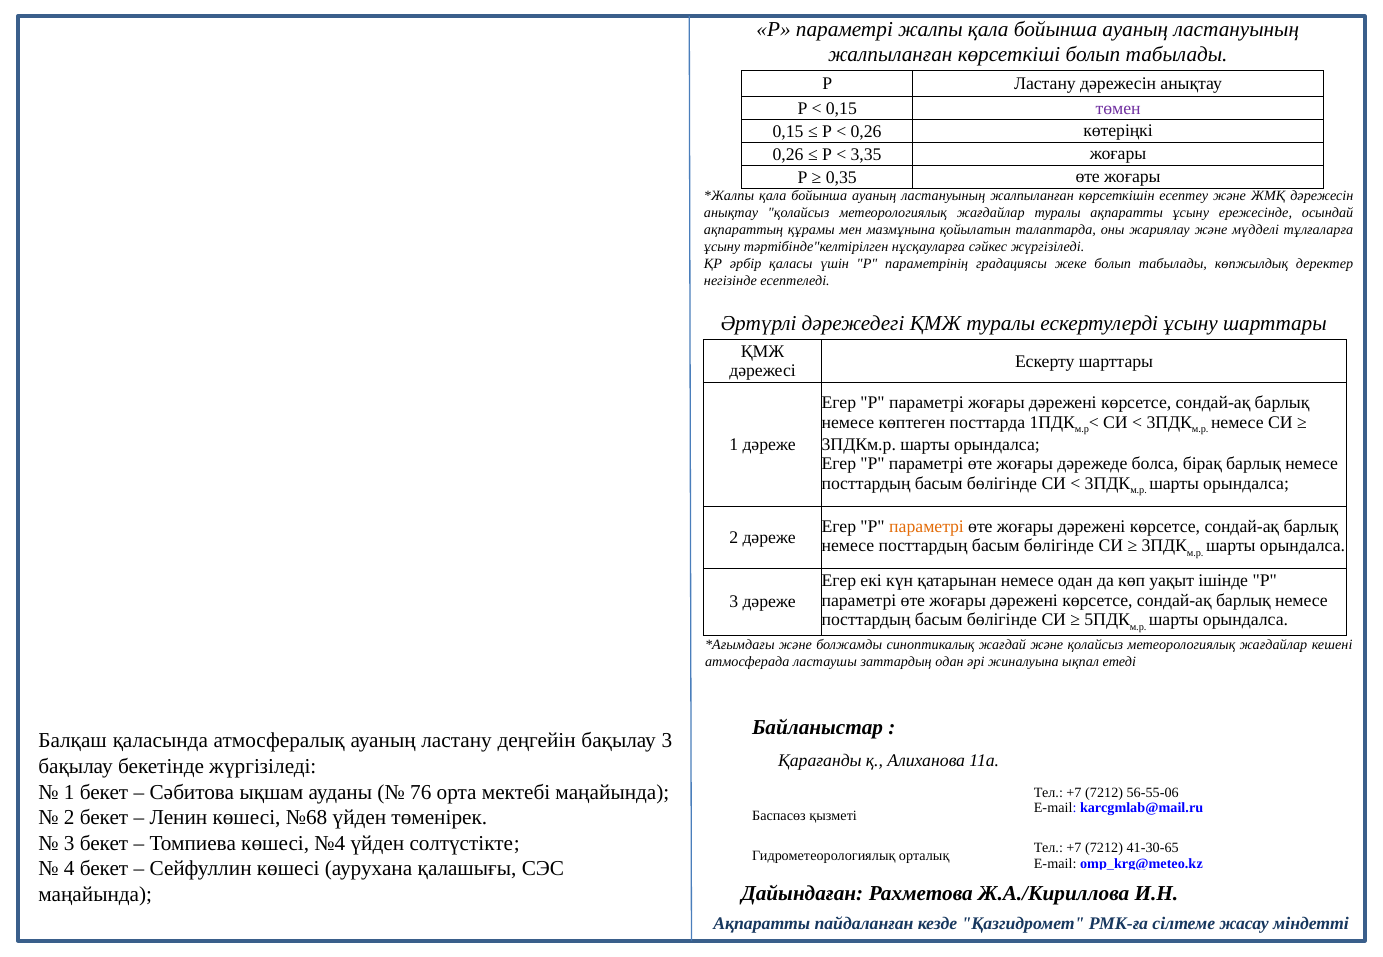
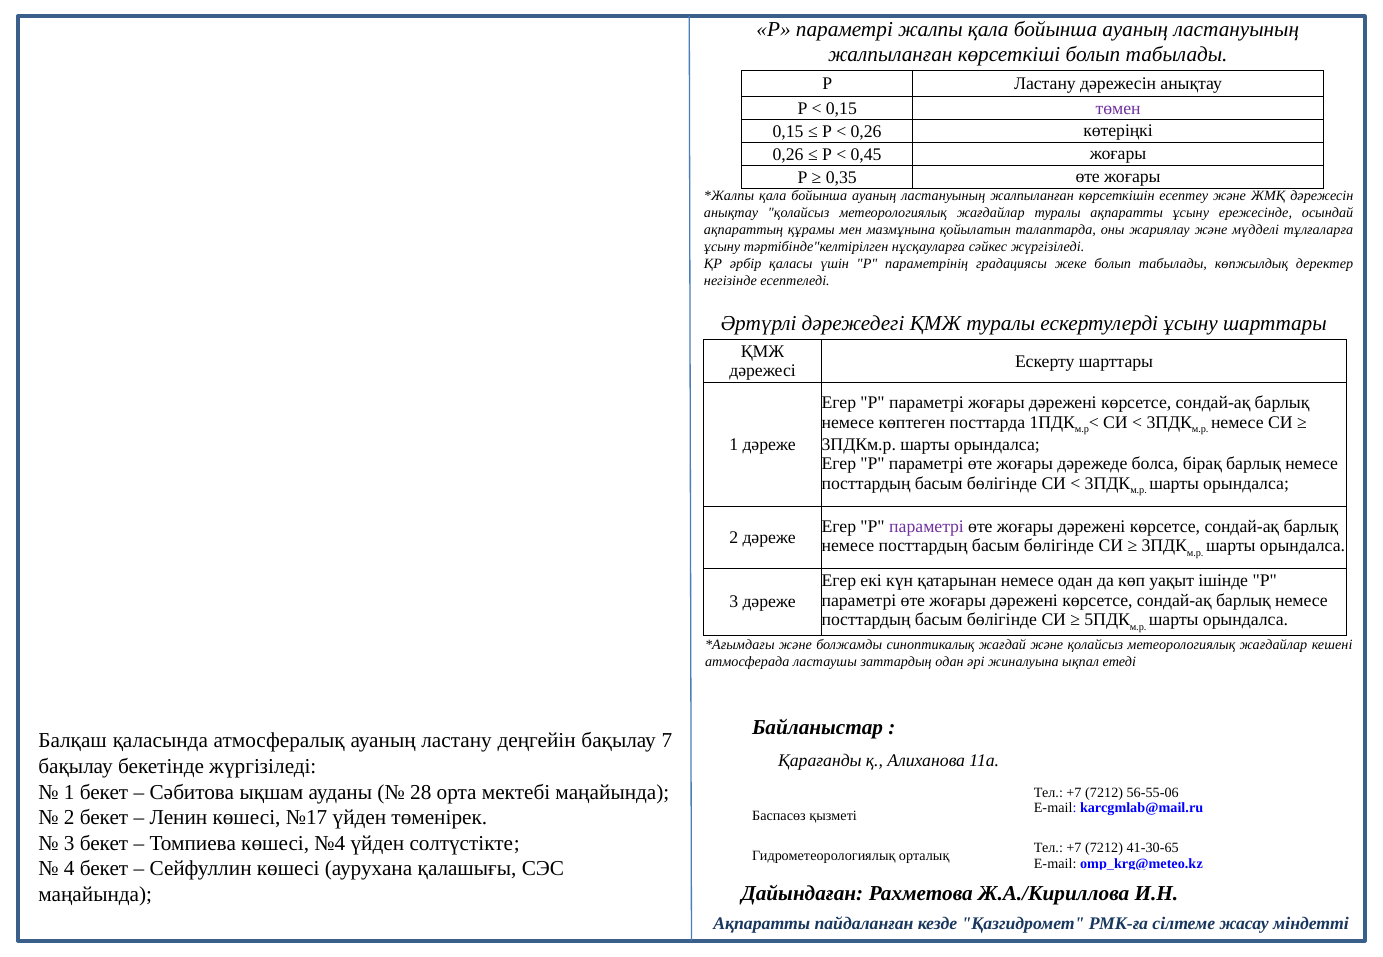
3,35: 3,35 -> 0,45 (866, 155)
параметрі colour: orange -> purple (927, 526)
бақылау 3: 3 -> 7 (667, 741)
76: 76 -> 28 (421, 792)
№68: №68 -> №17 (307, 818)
